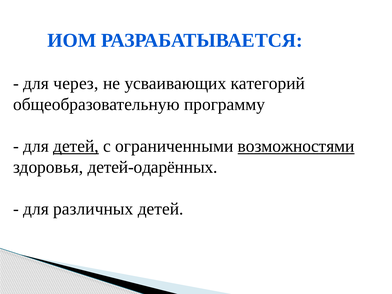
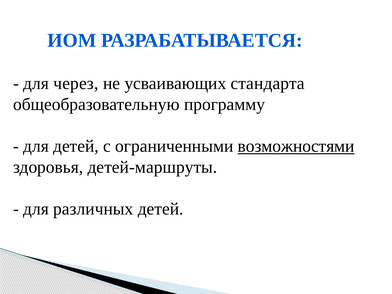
категорий: категорий -> стандарта (268, 83)
детей underline: present -> none (76, 146)
детей-одарённых: детей-одарённых -> детей-маршруты (152, 167)
